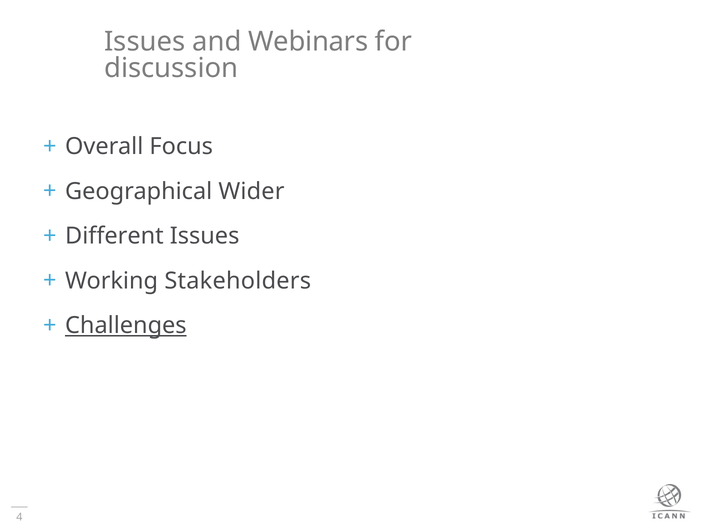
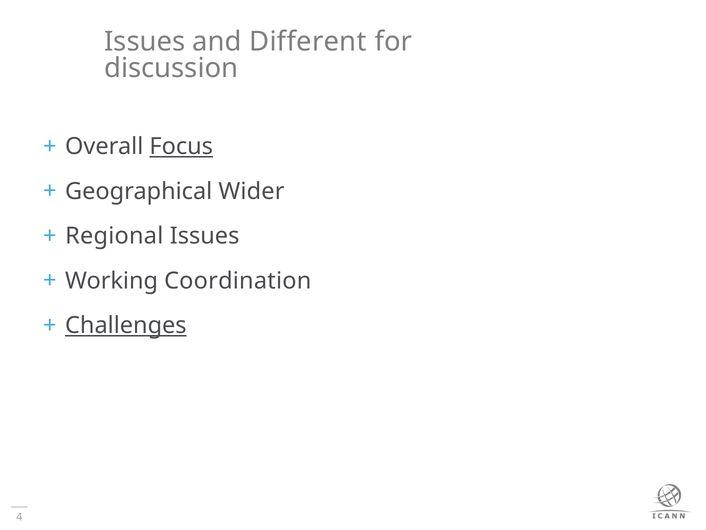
Webinars: Webinars -> Different (308, 42)
Focus underline: none -> present (181, 146)
Different: Different -> Regional (114, 236)
Stakeholders: Stakeholders -> Coordination (238, 281)
